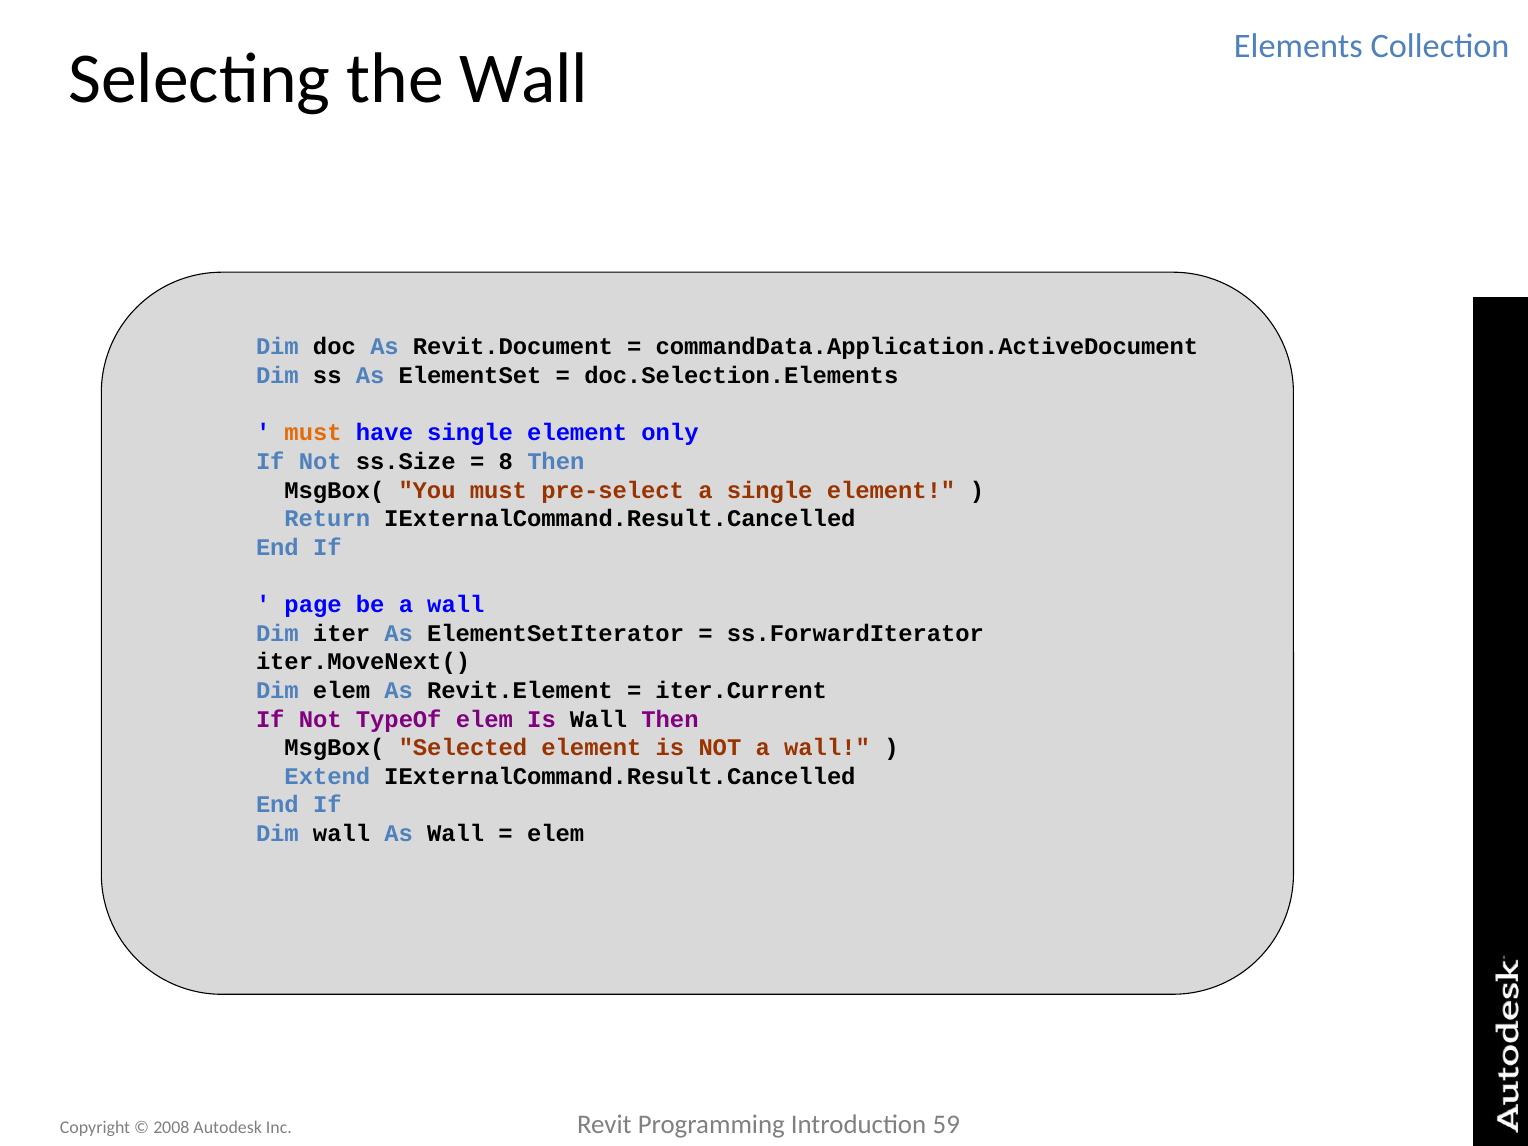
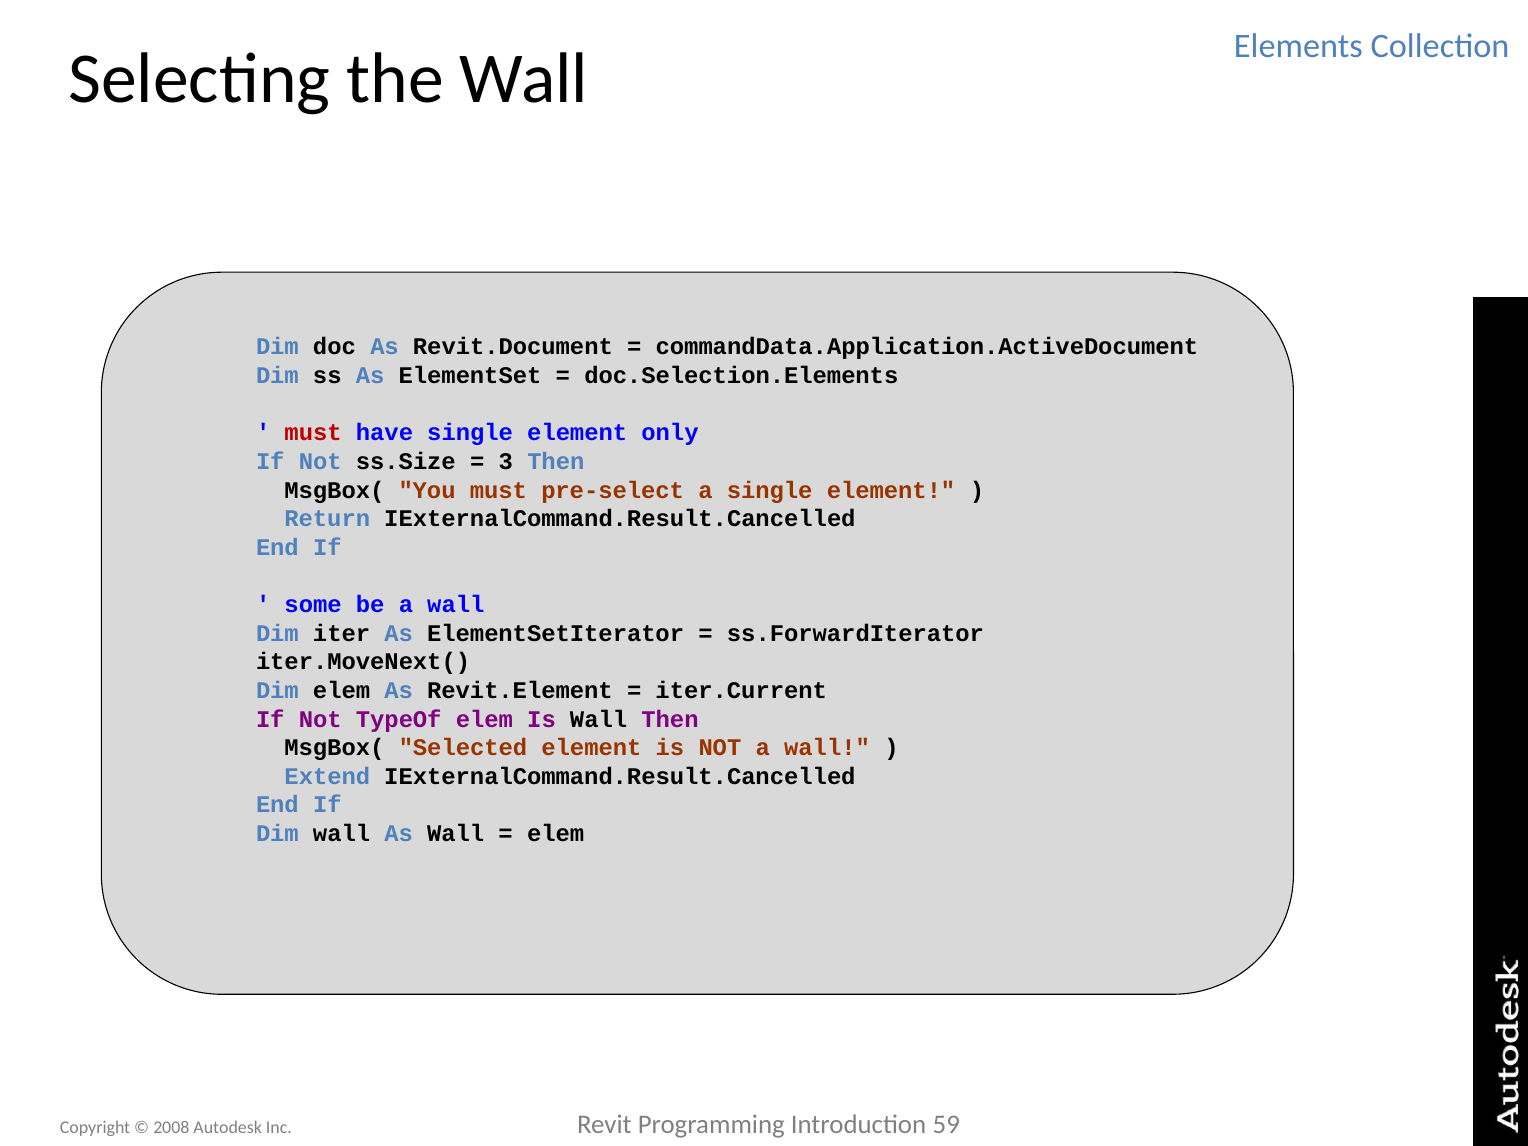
must colour: orange -> red (313, 433)
8: 8 -> 3 (506, 462)
page: page -> some (313, 605)
